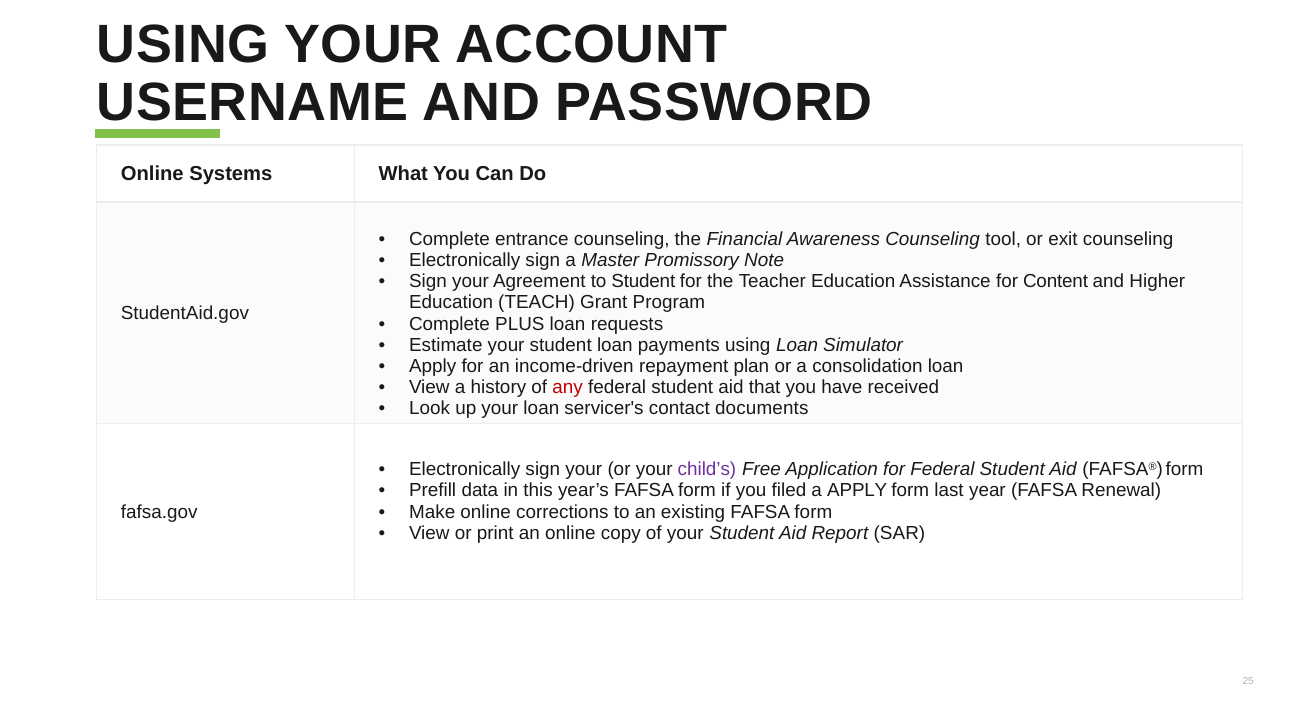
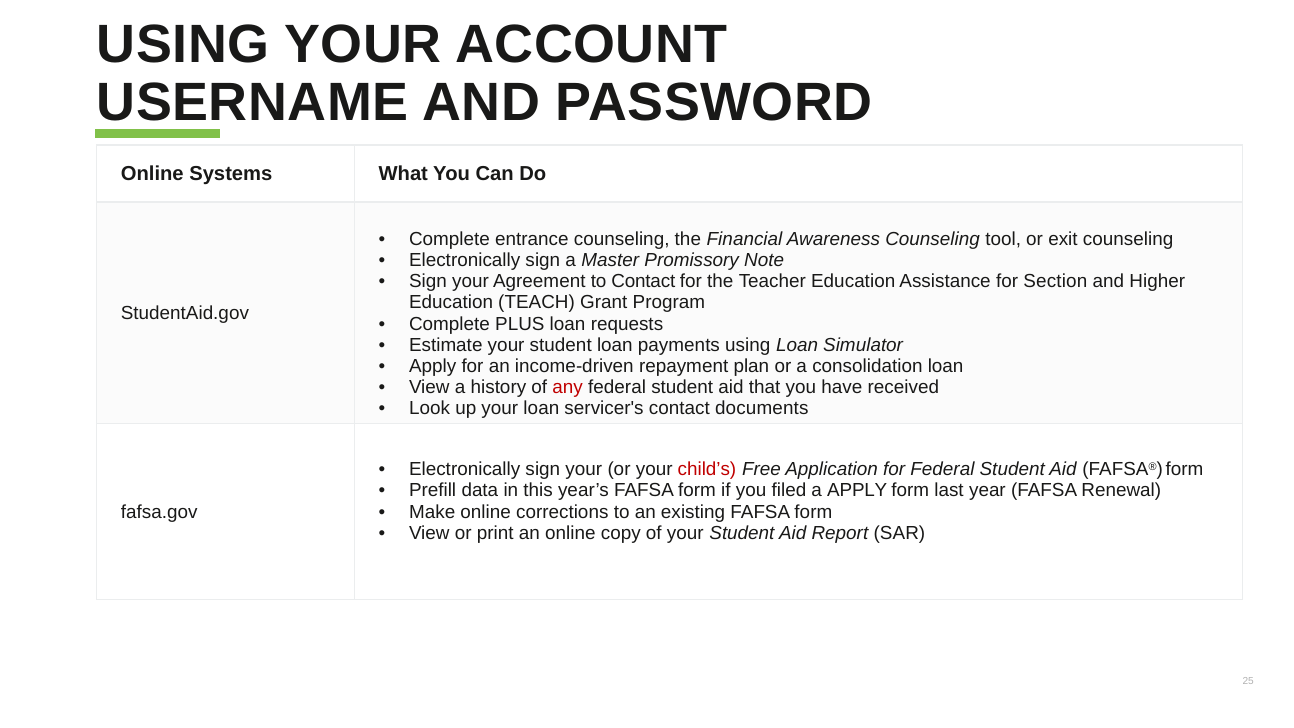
to Student: Student -> Contact (643, 281)
Content: Content -> Section (1055, 281)
child’s colour: purple -> red (707, 469)
